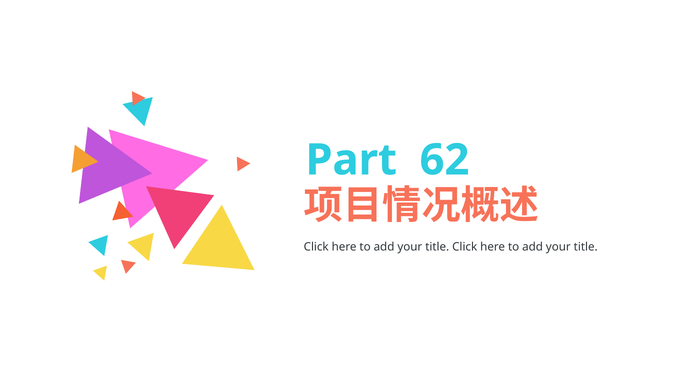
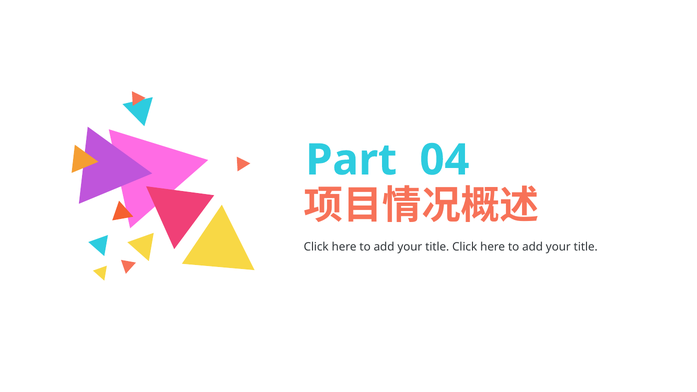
62: 62 -> 04 (445, 160)
